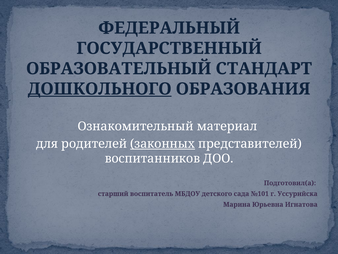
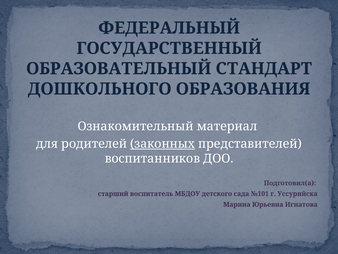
ДОШКОЛЬНОГО underline: present -> none (100, 89)
